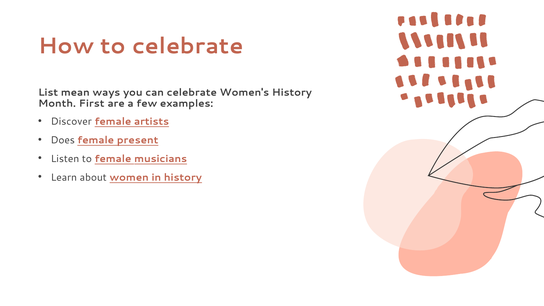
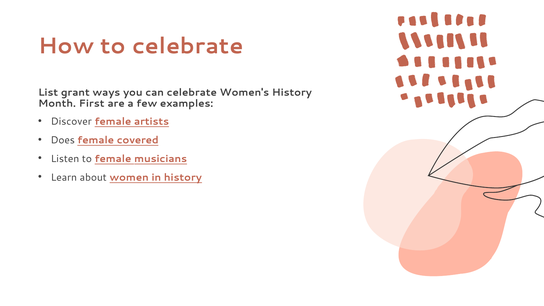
mean: mean -> grant (75, 92)
present: present -> covered (138, 140)
